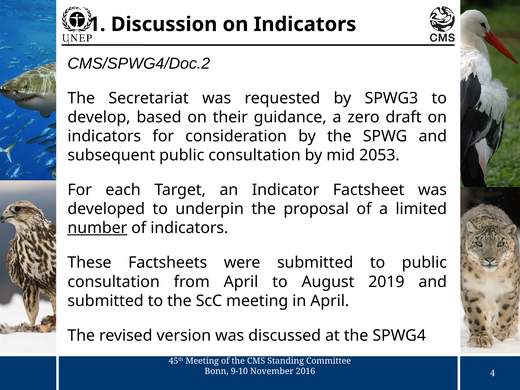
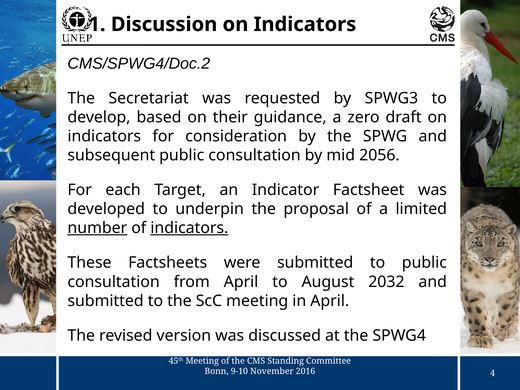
2053: 2053 -> 2056 (379, 155)
indicators underline: none -> present (189, 228)
2019: 2019 -> 2032 (386, 282)
